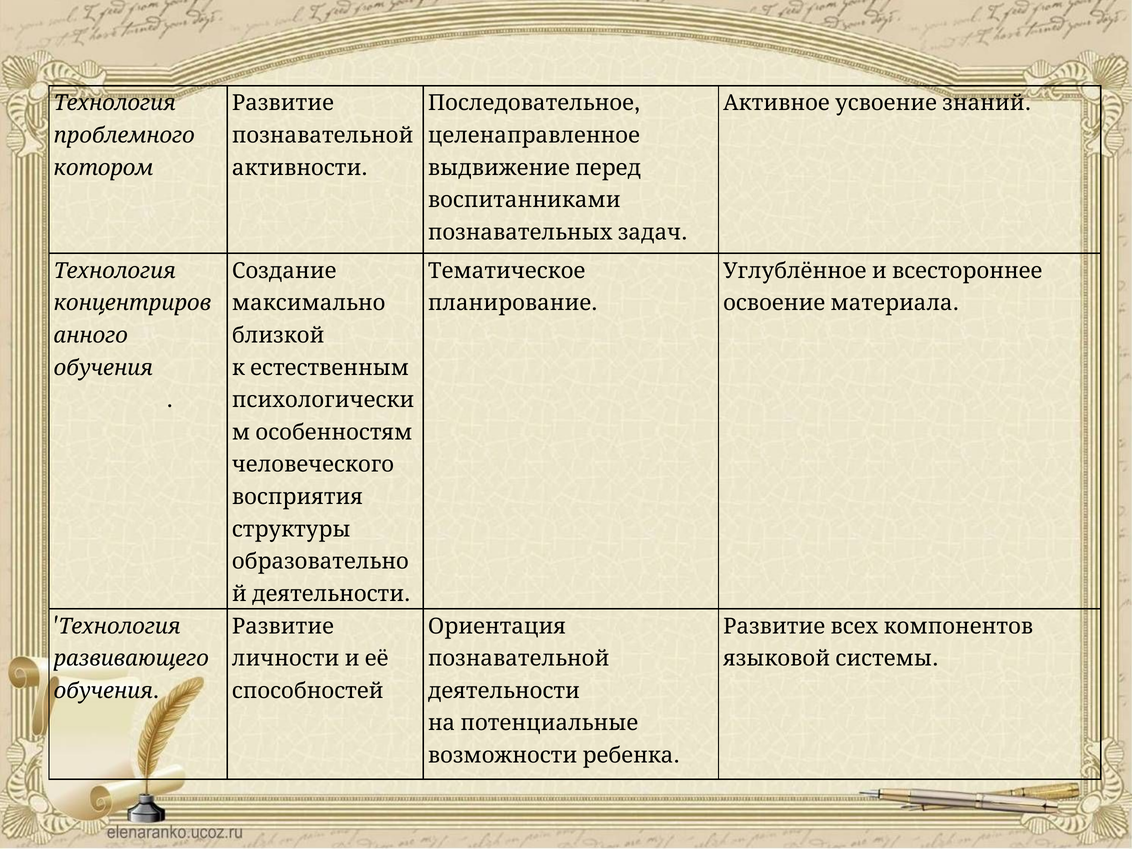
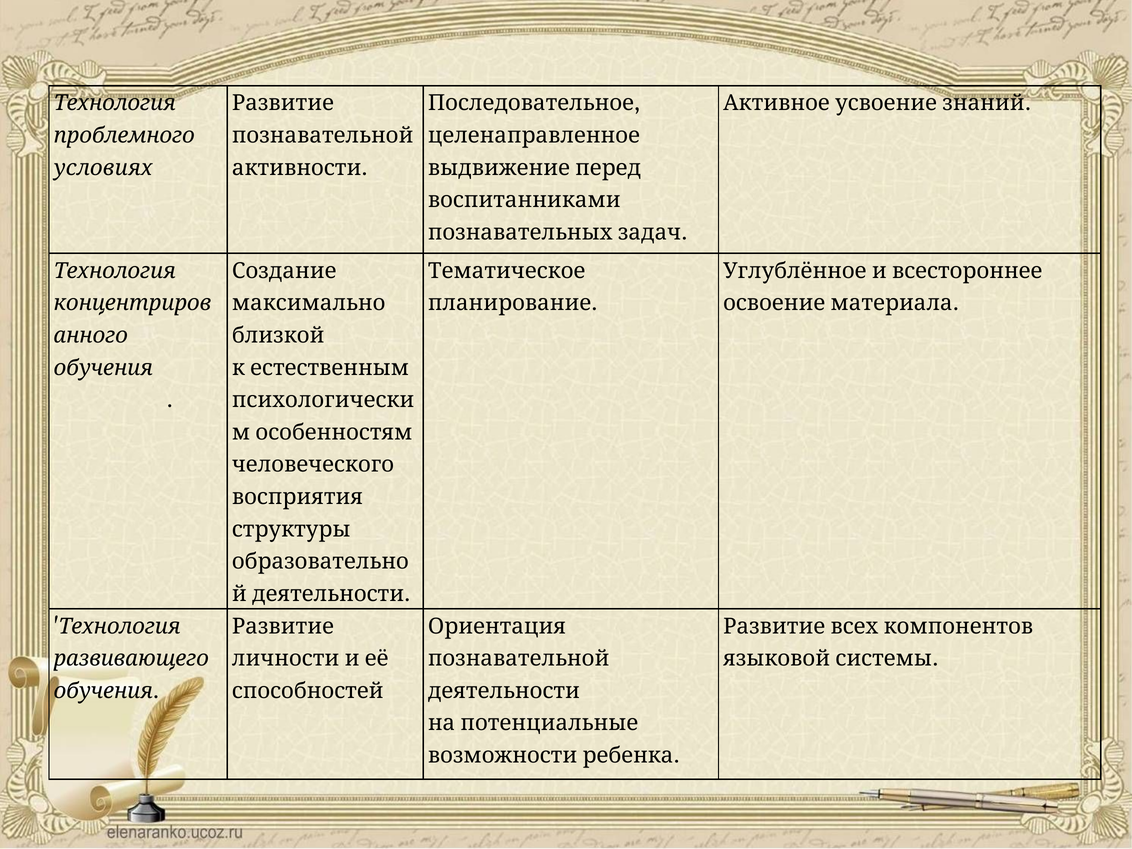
котором: котором -> условиях (103, 168)
